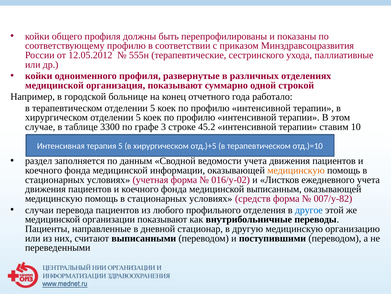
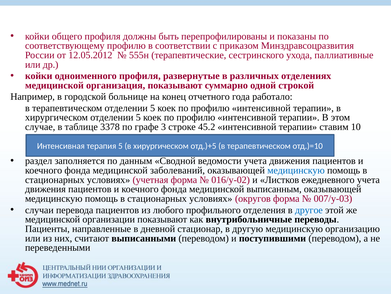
3300: 3300 -> 3378 (110, 127)
информации: информации -> заболеваний (178, 170)
медицинскую colour: orange -> blue (296, 170)
средств: средств -> округов (253, 198)
007/у-82: 007/у-82 -> 007/у-03 (333, 198)
